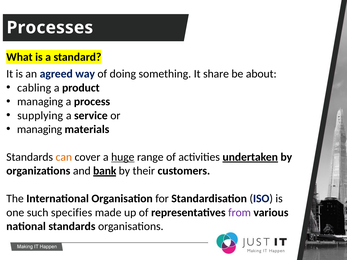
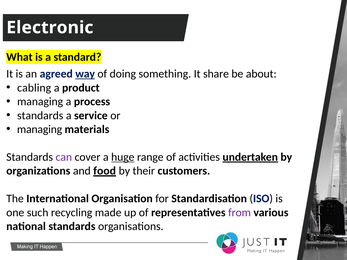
Processes: Processes -> Electronic (50, 28)
way underline: none -> present (85, 74)
supplying: supplying -> standards (40, 116)
can colour: orange -> purple (64, 157)
bank: bank -> food (105, 171)
specifies: specifies -> recycling (72, 213)
